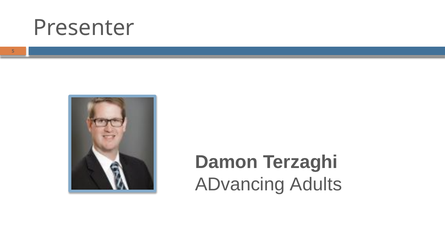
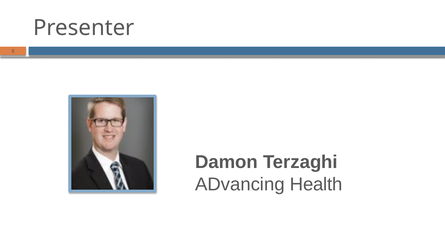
Adults: Adults -> Health (316, 185)
